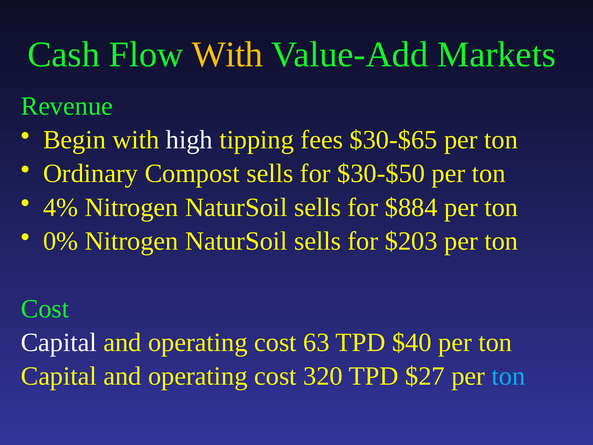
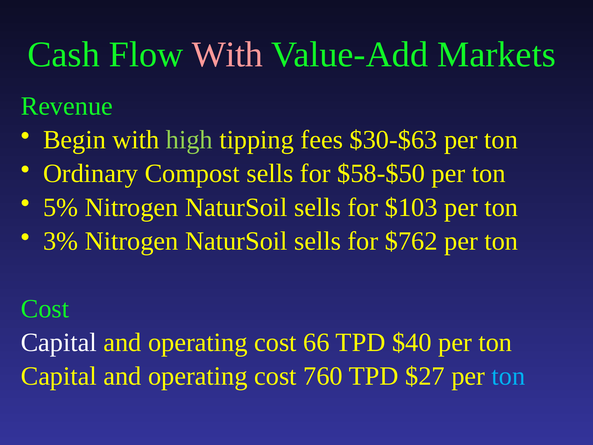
With colour: yellow -> pink (227, 54)
high colour: white -> light green (189, 140)
$30-$65: $30-$65 -> $30-$63 (394, 140)
$30-$50: $30-$50 -> $58-$50 (381, 174)
4%: 4% -> 5% (61, 207)
$884: $884 -> $103 (411, 207)
0%: 0% -> 3% (61, 241)
$203: $203 -> $762 (411, 241)
63: 63 -> 66 (316, 342)
320: 320 -> 760 (323, 376)
